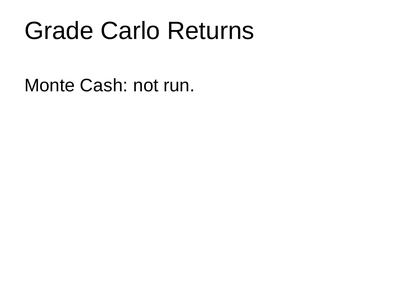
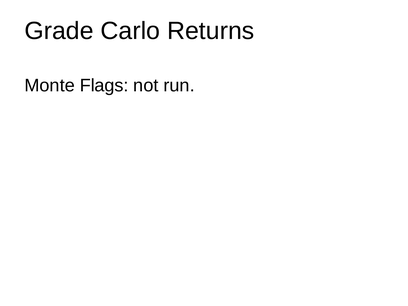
Cash: Cash -> Flags (104, 86)
